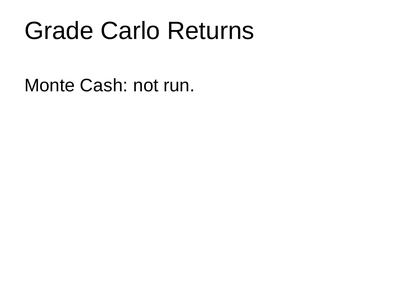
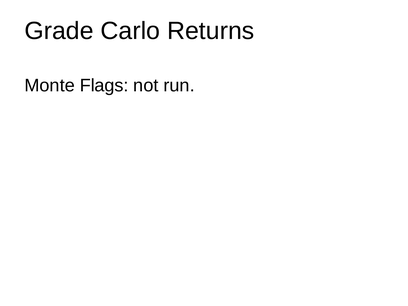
Cash: Cash -> Flags (104, 86)
